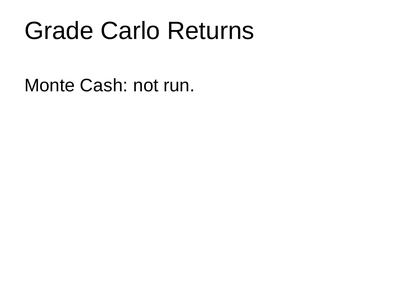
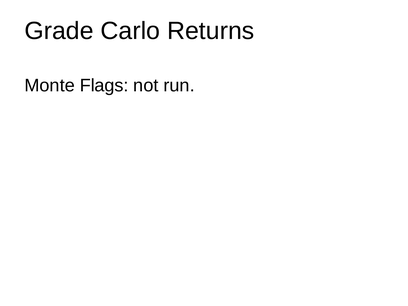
Cash: Cash -> Flags (104, 86)
